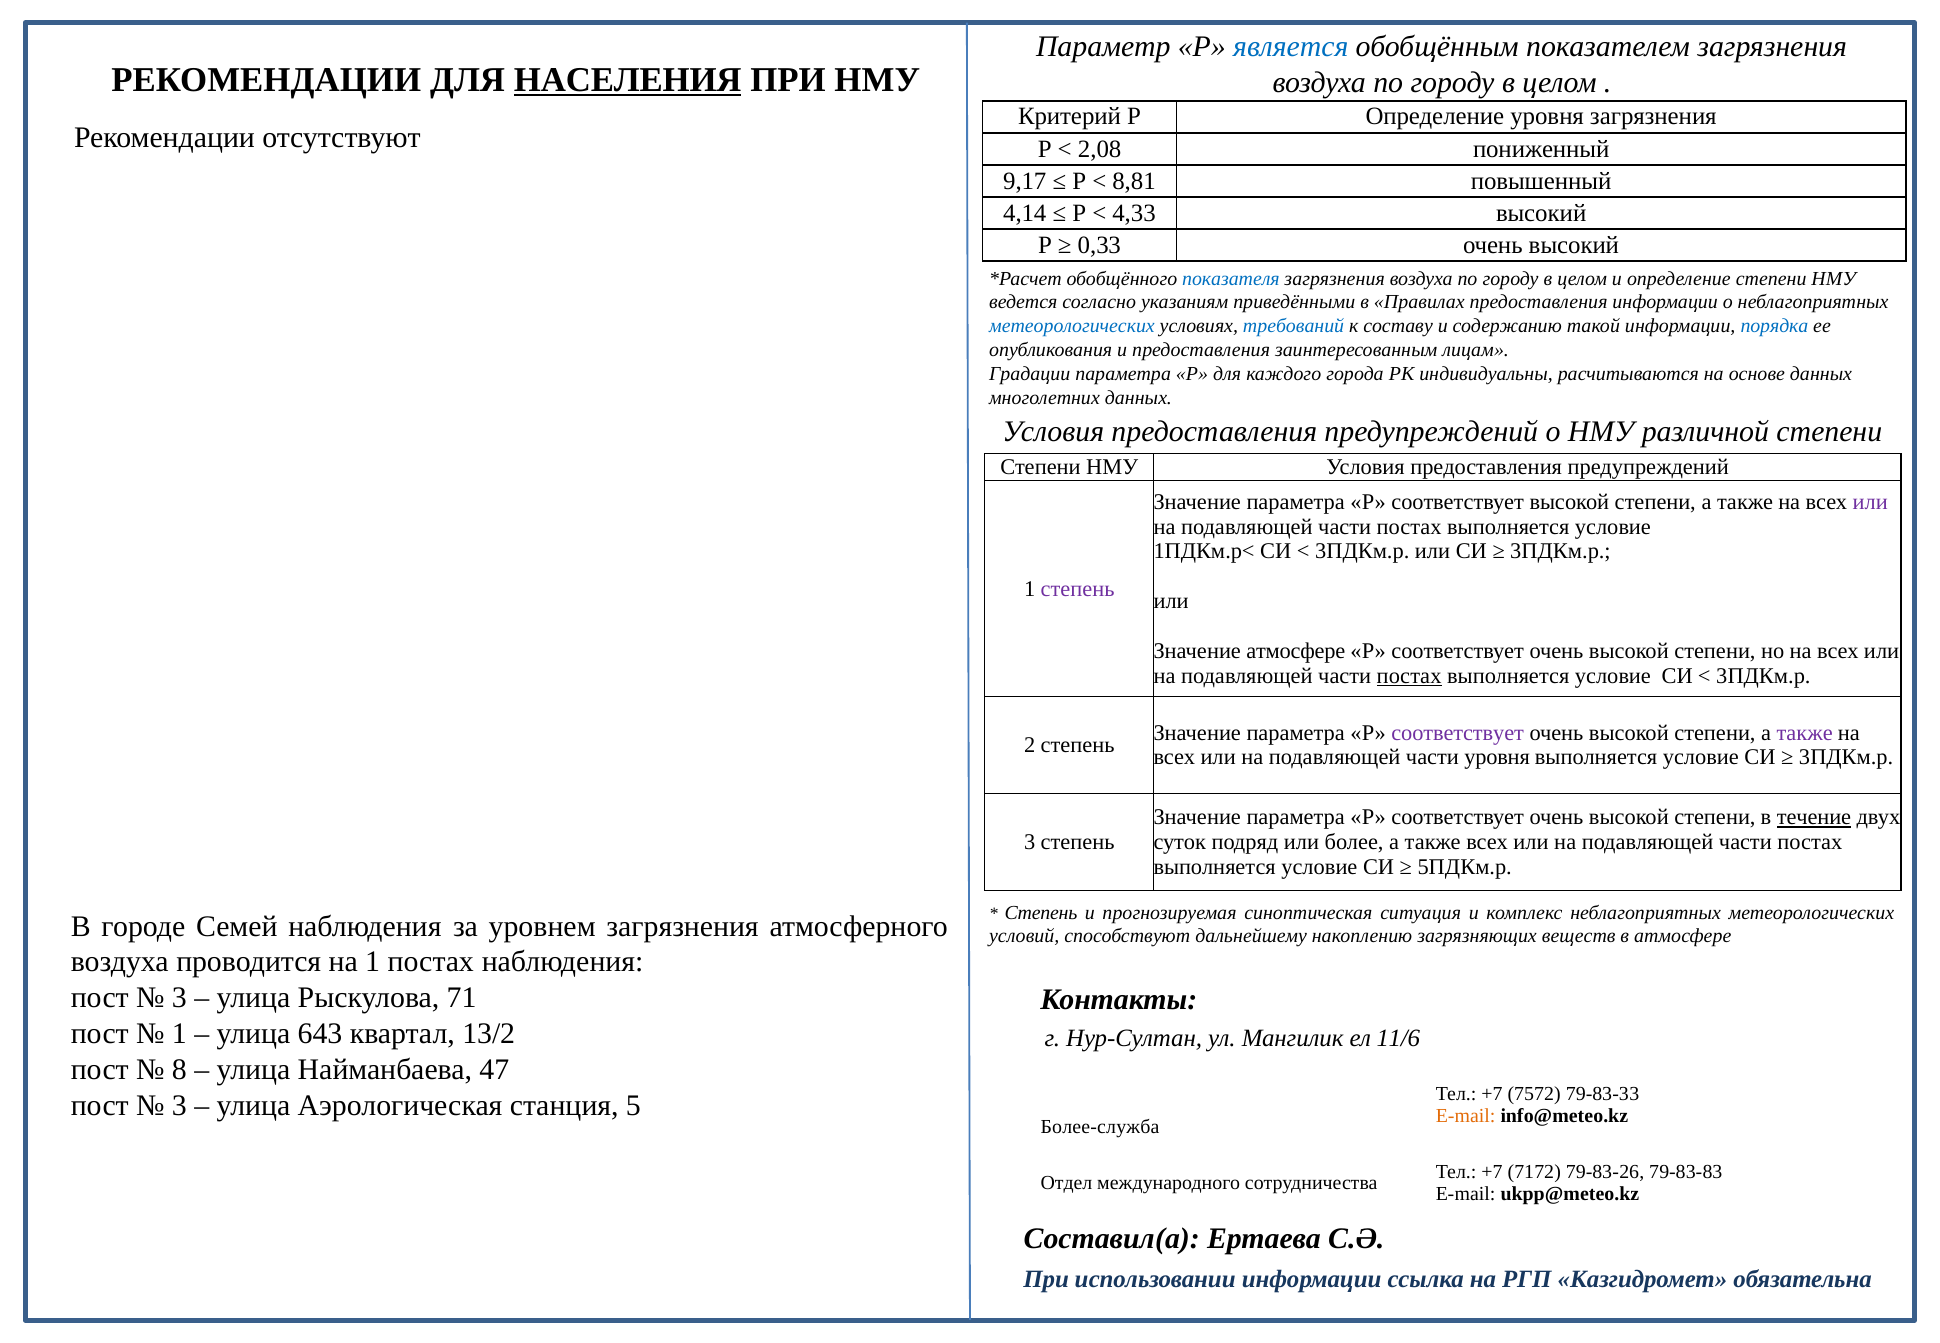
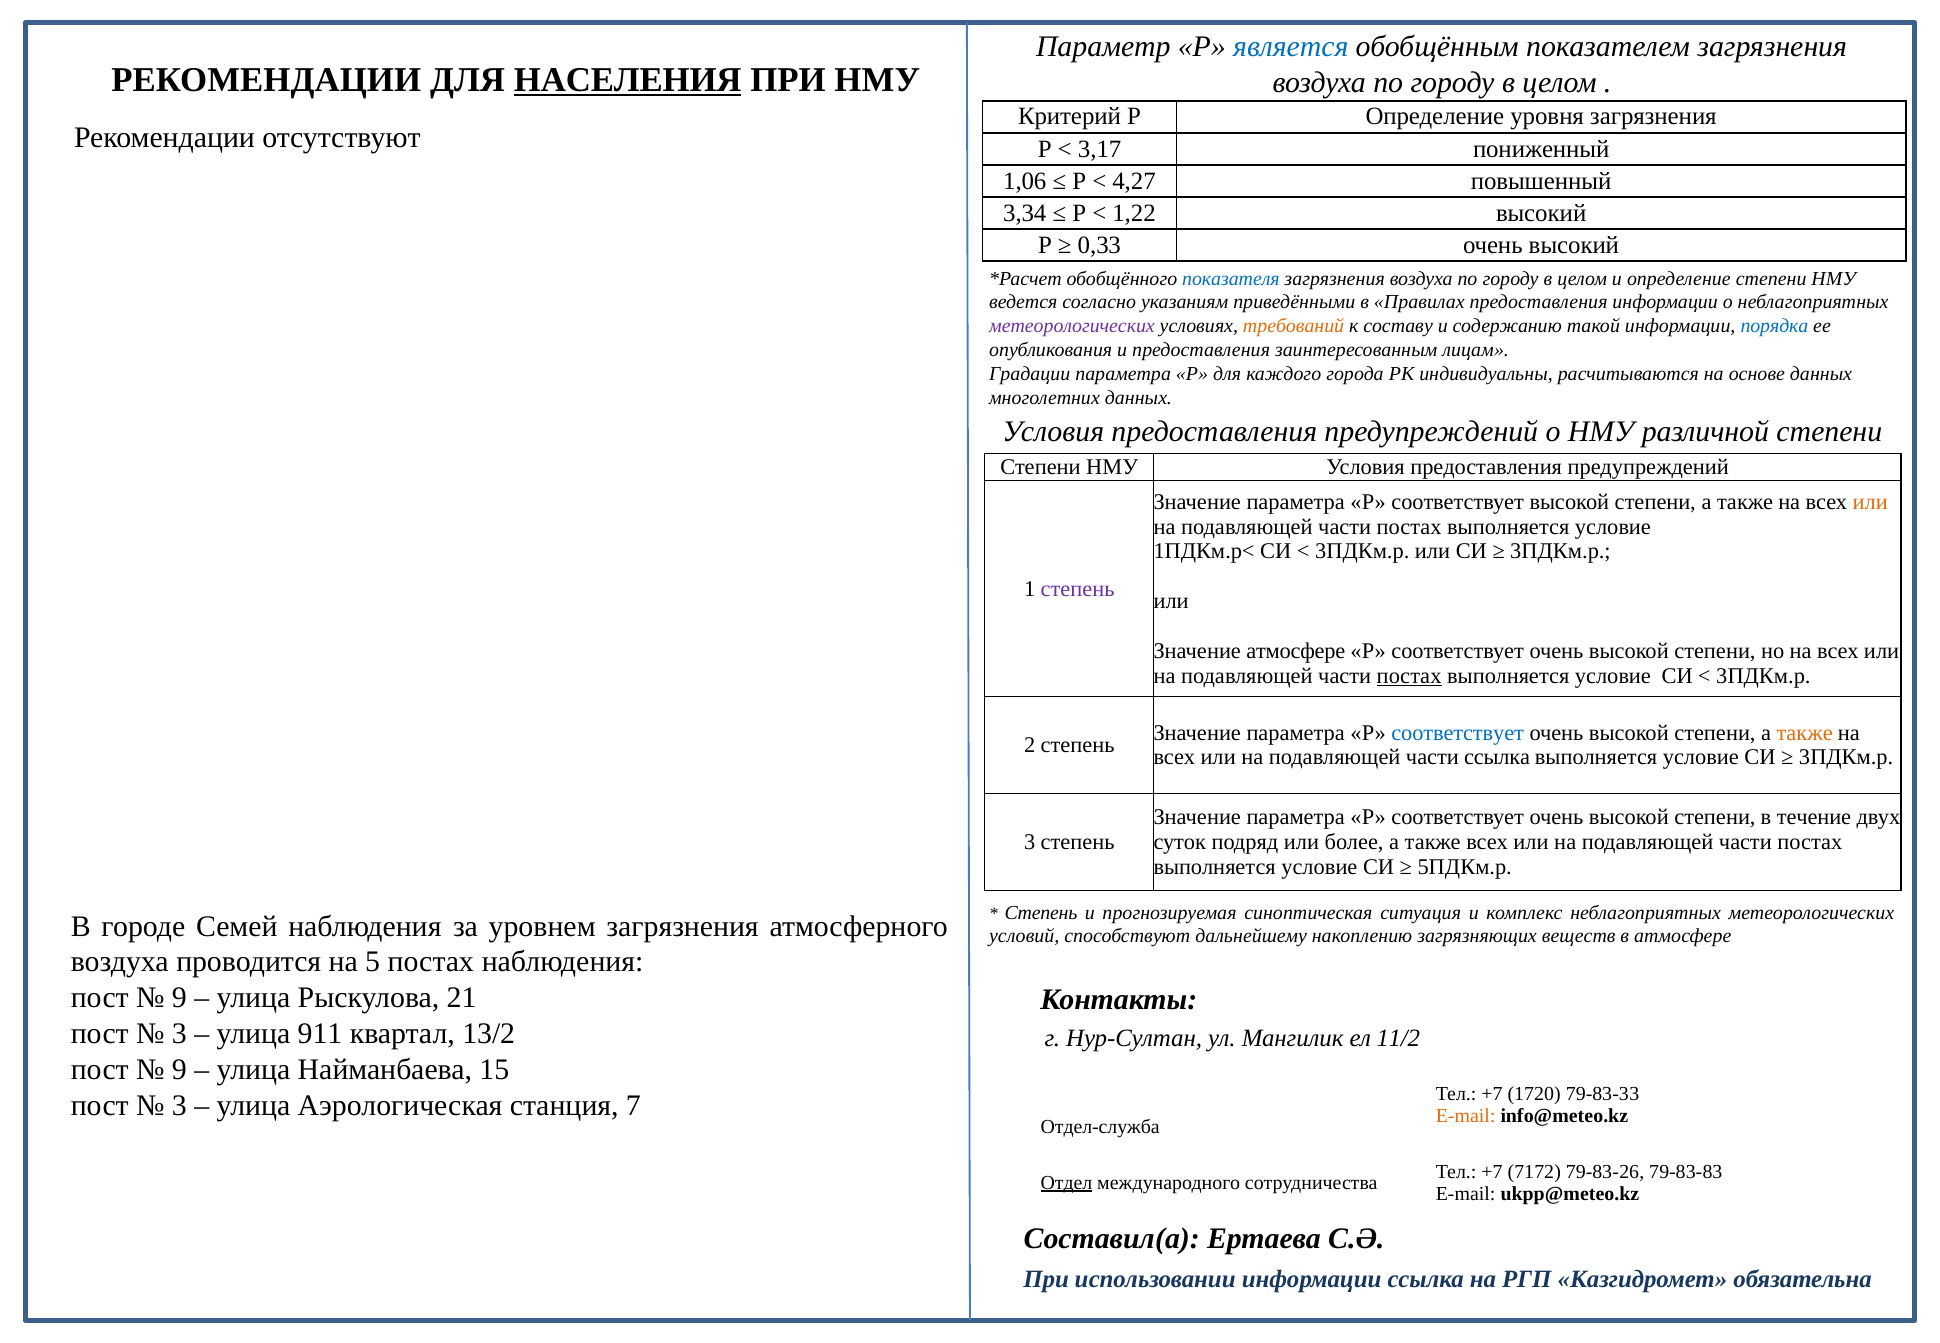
2,08: 2,08 -> 3,17 (1100, 149)
9,17: 9,17 -> 1,06 (1025, 181)
8,81: 8,81 -> 4,27 (1134, 181)
4,14: 4,14 -> 3,34 (1025, 213)
4,33: 4,33 -> 1,22 (1134, 213)
метеорологических colour: blue -> purple (1072, 326)
требований colour: blue -> orange (1294, 326)
или colour: purple -> orange (1870, 502)
соответствует colour: purple -> blue (1458, 733)
также colour: purple -> orange (1805, 733)
части уровня: уровня -> ссылка (1497, 758)
течение underline: present -> none (1814, 817)
на 1: 1 -> 5 (373, 962)
3: 3 -> 9 (179, 998)
71: 71 -> 21 (462, 998)
1: 1 -> 3 (179, 1034)
643: 643 -> 911 (320, 1034)
11/6: 11/6 -> 11/2 (1398, 1039)
8: 8 -> 9 (179, 1069)
47: 47 -> 15 (494, 1069)
7572: 7572 -> 1720 (1534, 1094)
5: 5 -> 7 (633, 1105)
Более-служба: Более-служба -> Отдел-служба (1100, 1127)
Отдел underline: none -> present (1066, 1183)
